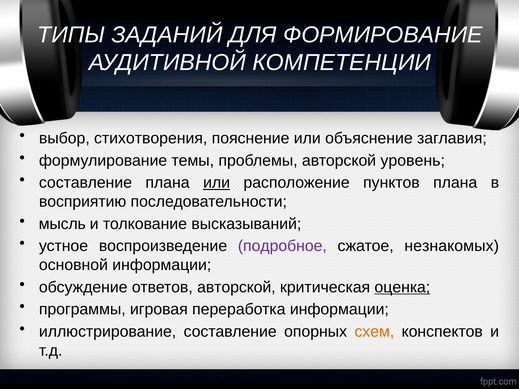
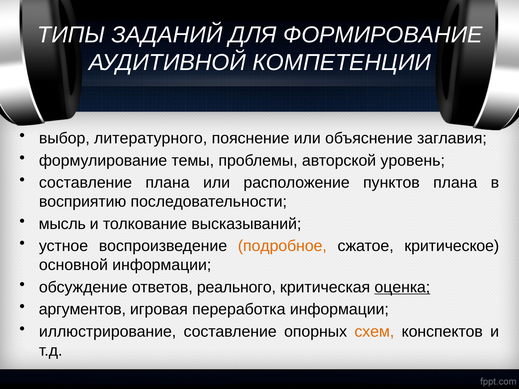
стихотворения: стихотворения -> литературного (151, 138)
или underline: present -> none (217, 183)
подробное colour: purple -> orange (282, 246)
незнакомых: незнакомых -> критическое (452, 246)
ответов авторской: авторской -> реального (236, 287)
программы: программы -> аргументов (82, 310)
